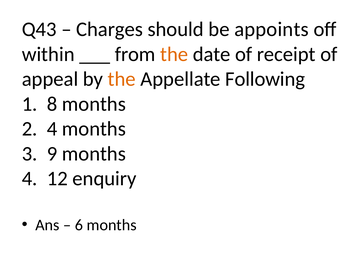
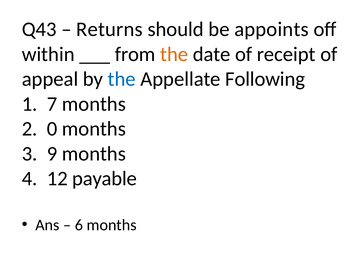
Charges: Charges -> Returns (109, 29)
the colour: orange -> blue (122, 79)
8: 8 -> 7 (52, 104)
2 4: 4 -> 0 (52, 128)
enquiry: enquiry -> payable (105, 178)
